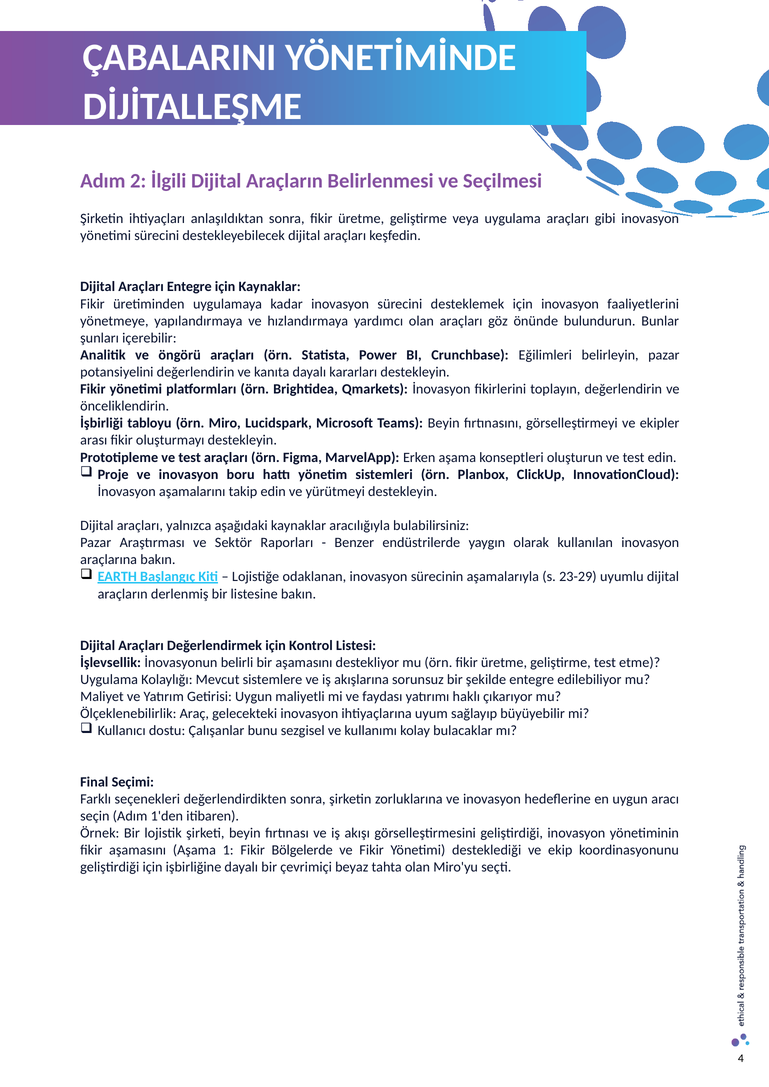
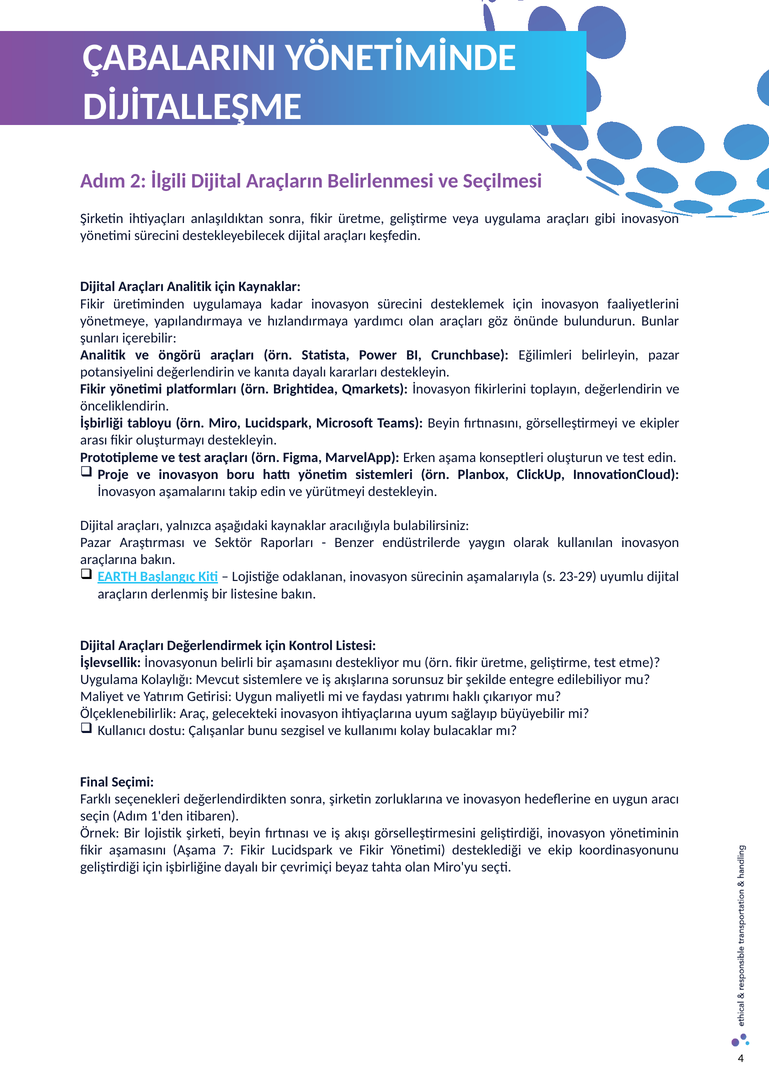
Araçları Entegre: Entegre -> Analitik (189, 287)
1: 1 -> 7 (228, 851)
Fikir Bölgelerde: Bölgelerde -> Lucidspark (302, 851)
